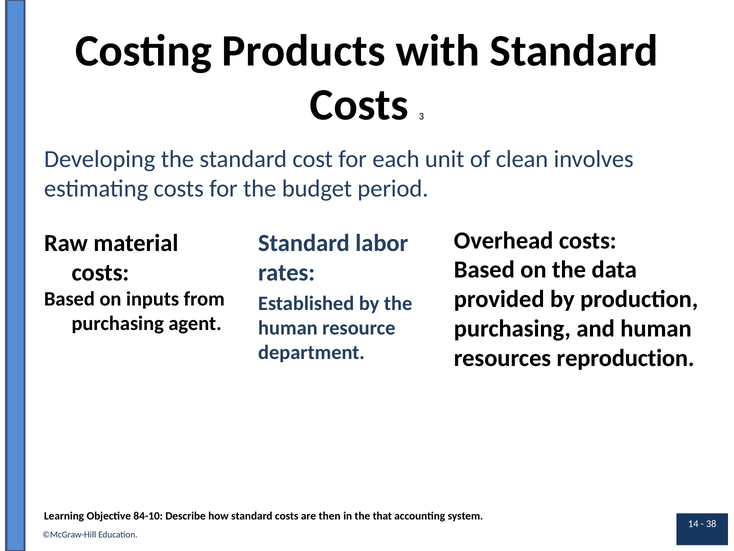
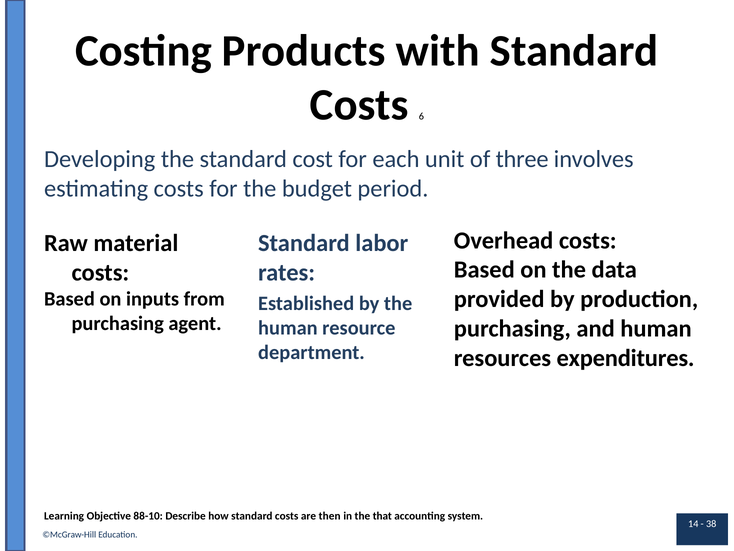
3: 3 -> 6 (421, 116)
clean: clean -> three (522, 159)
reproduction: reproduction -> expenditures (626, 358)
84-10: 84-10 -> 88-10 (148, 516)
